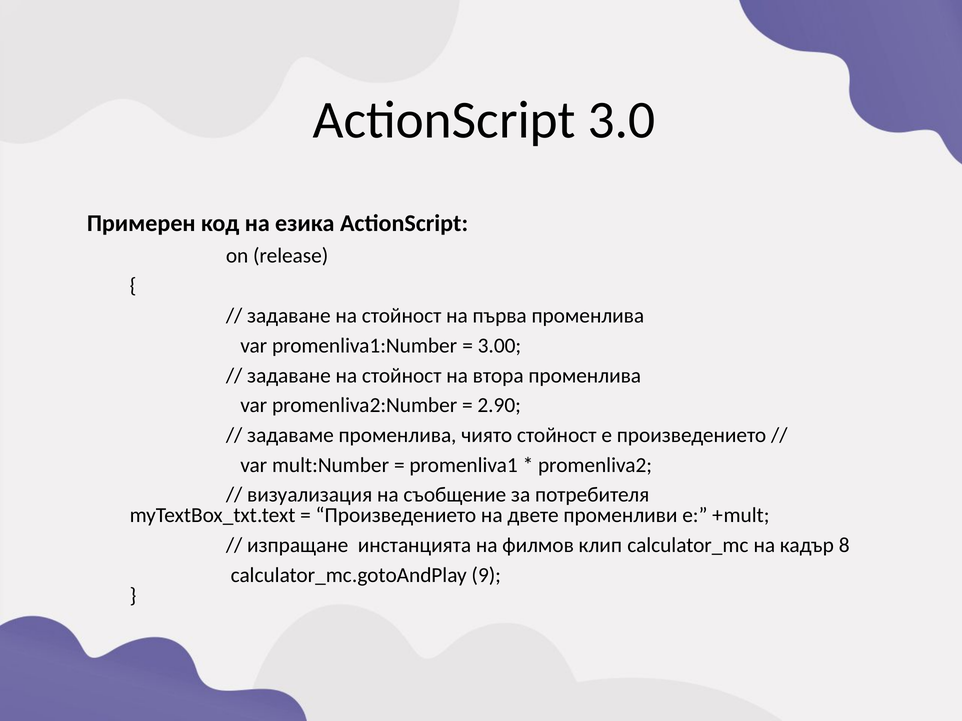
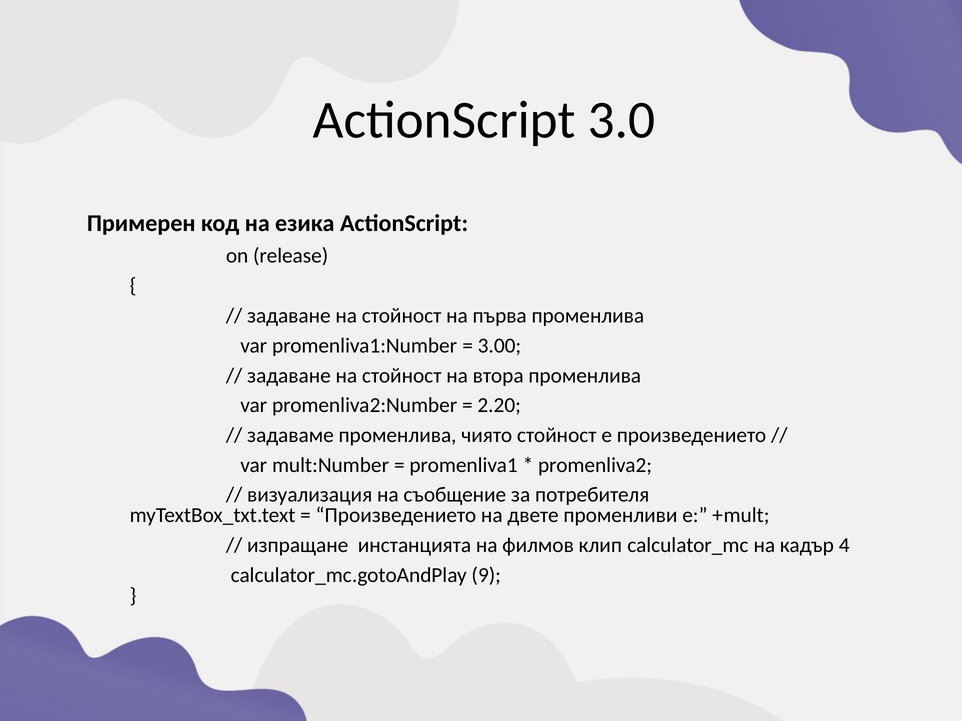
2.90: 2.90 -> 2.20 (499, 406)
8: 8 -> 4 (844, 546)
